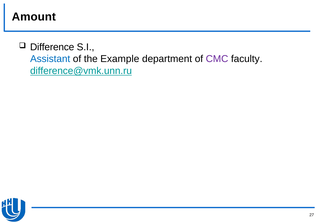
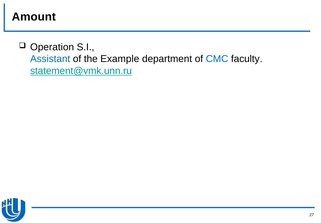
Difference: Difference -> Operation (52, 47)
CMC colour: purple -> blue (217, 59)
difference@vmk.unn.ru: difference@vmk.unn.ru -> statement@vmk.unn.ru (81, 71)
